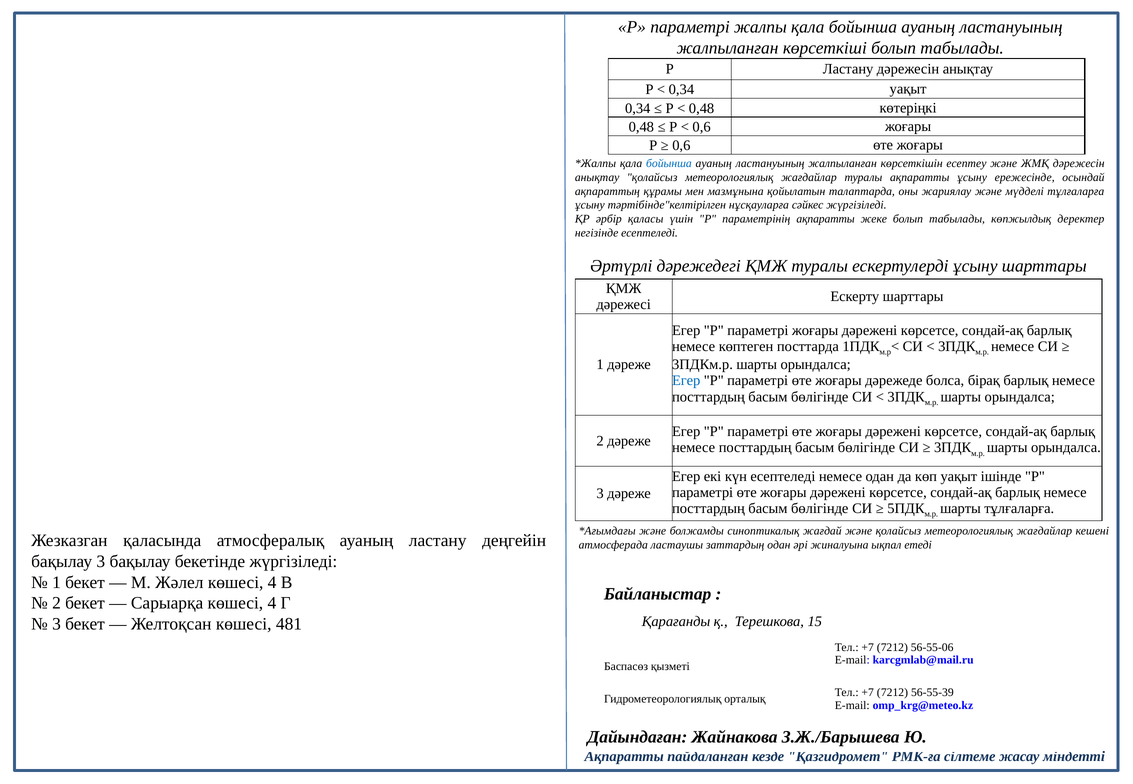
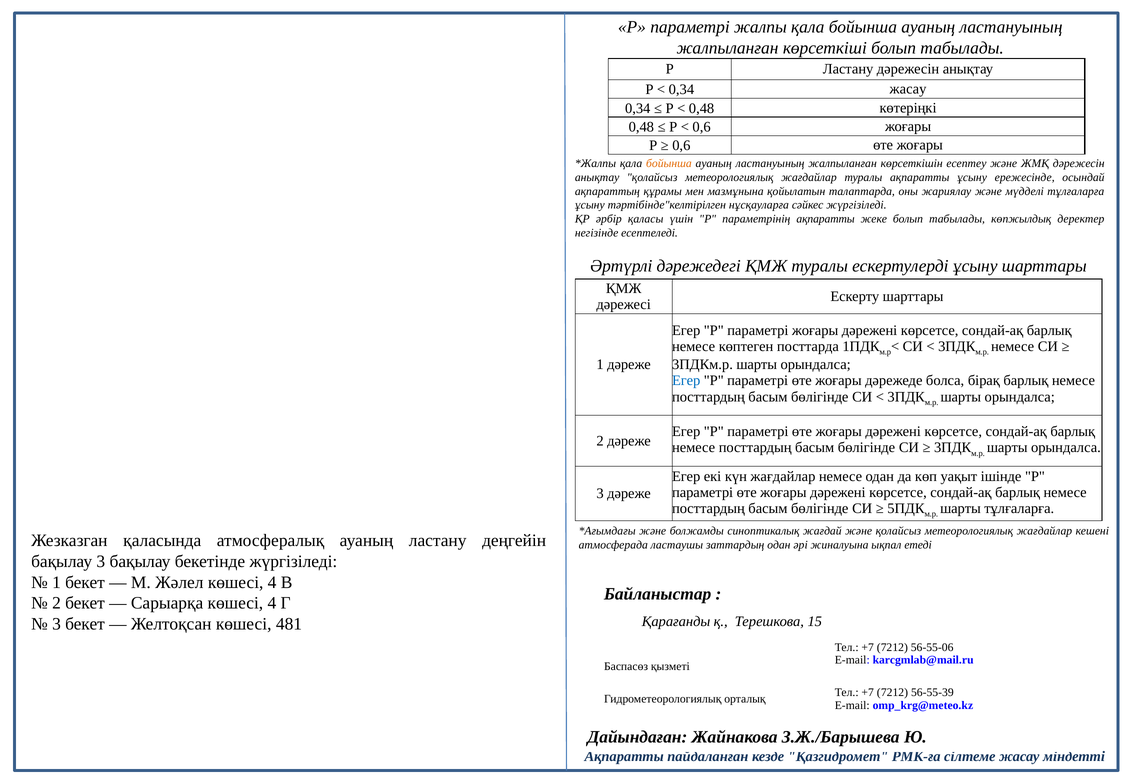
0,34 уақыт: уақыт -> жасау (908, 89)
бойынша colour: blue -> orange (669, 164)
күн есептеледі: есептеледі -> жағдайлар (783, 477)
